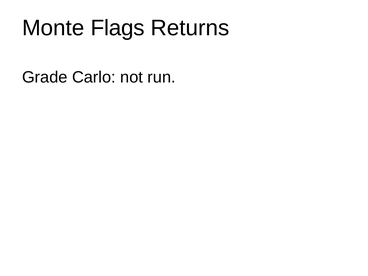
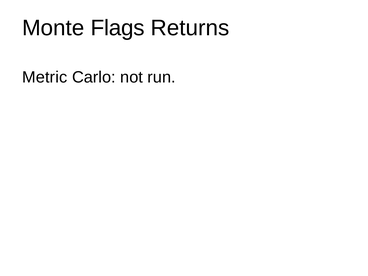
Grade: Grade -> Metric (45, 77)
